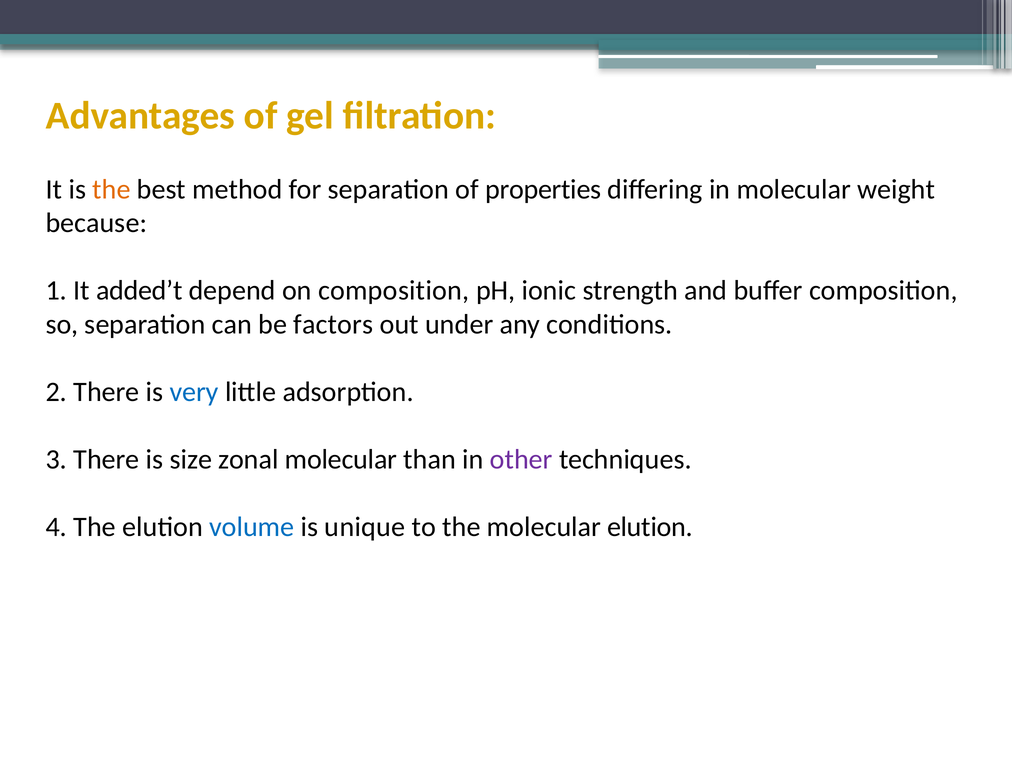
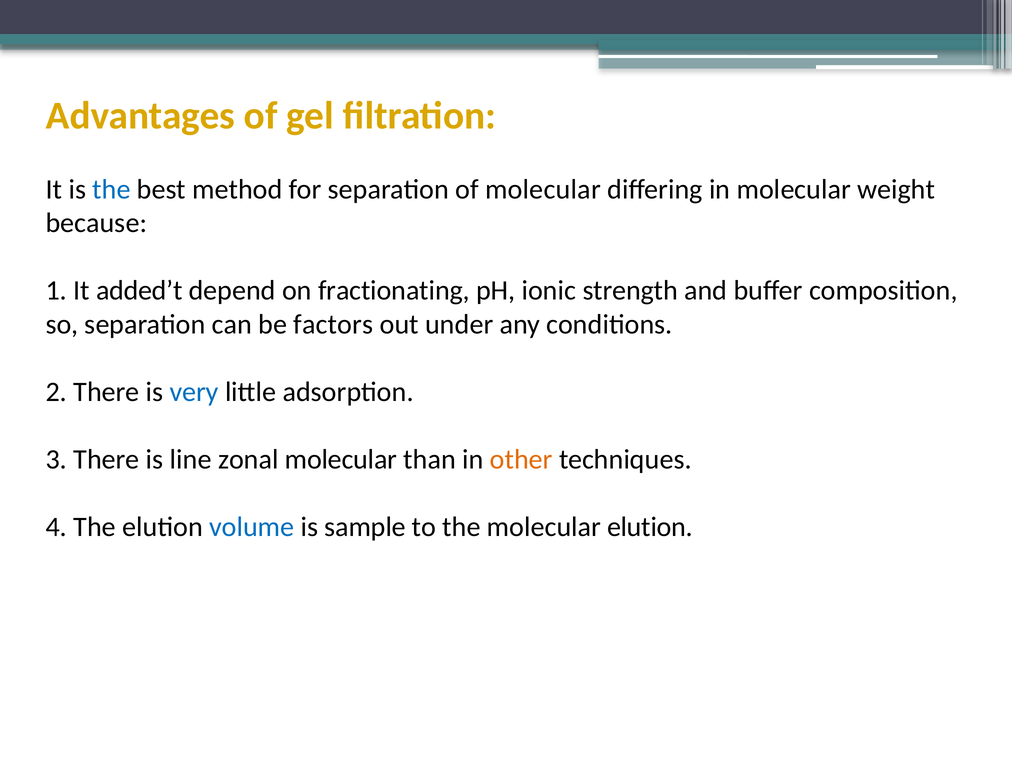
the colour: orange -> blue (111, 189)
of properties: properties -> molecular (543, 189)
on composition: composition -> fractionating (394, 291)
size: size -> line (191, 459)
other colour: purple -> orange (521, 459)
unique: unique -> sample (365, 527)
